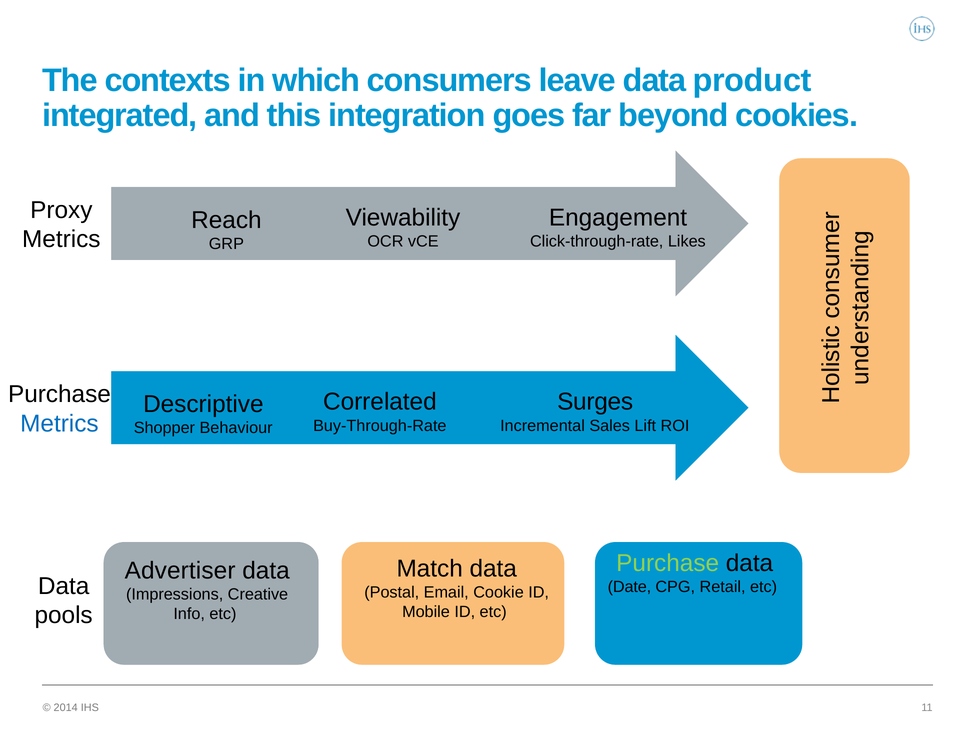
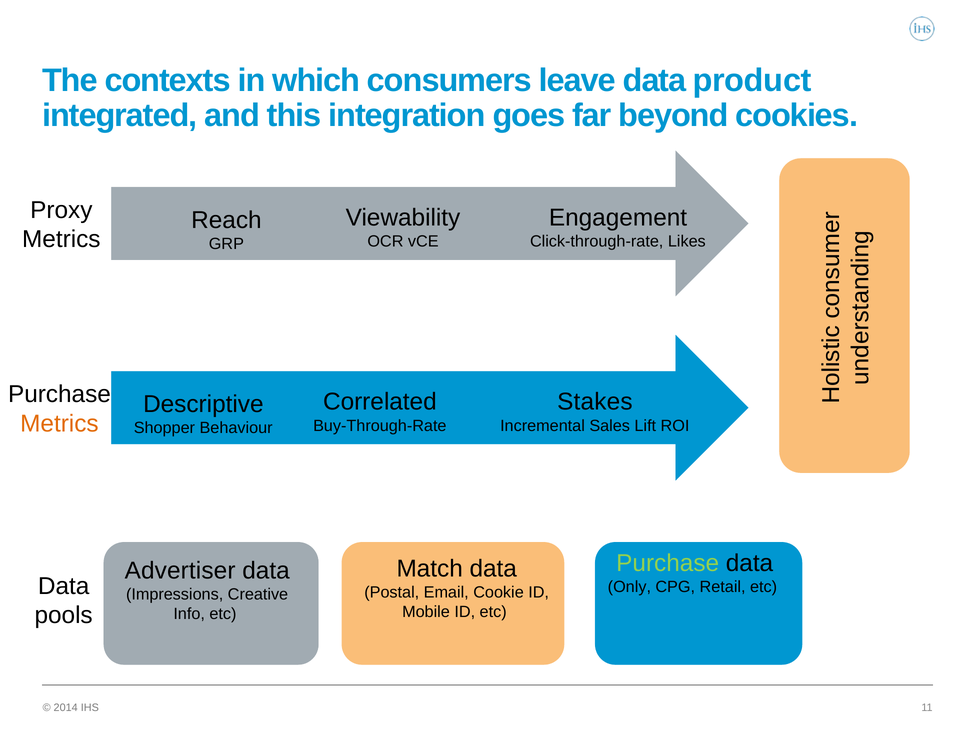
Surges: Surges -> Stakes (595, 402)
Metrics colour: blue -> orange (59, 424)
Date: Date -> Only (629, 587)
